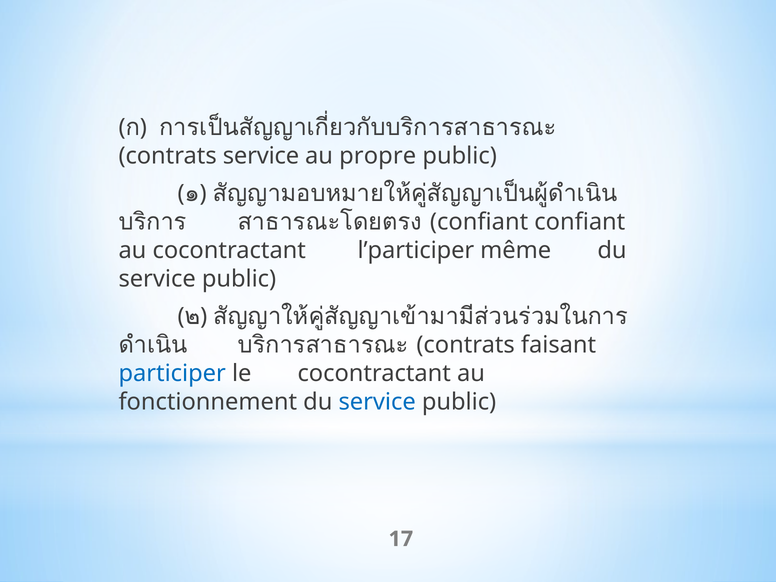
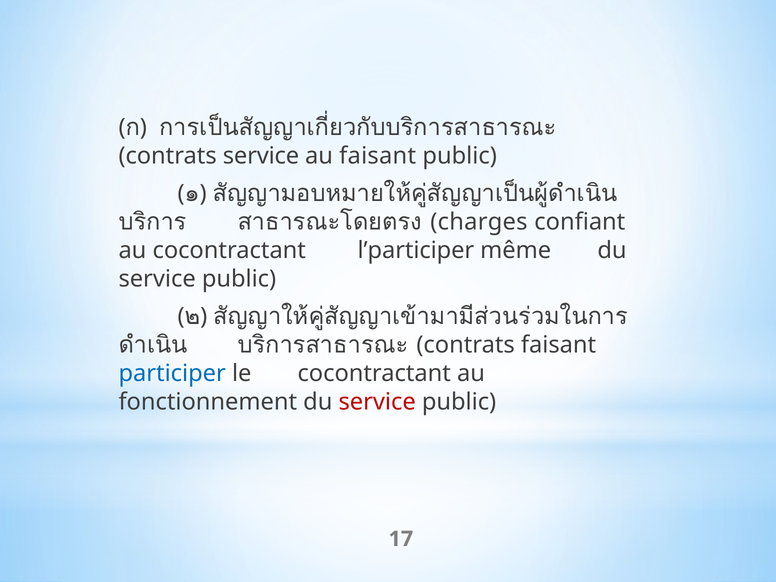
au propre: propre -> faisant (378, 156)
confiant: confiant -> charges (479, 222)
service colour: blue -> red (377, 402)
